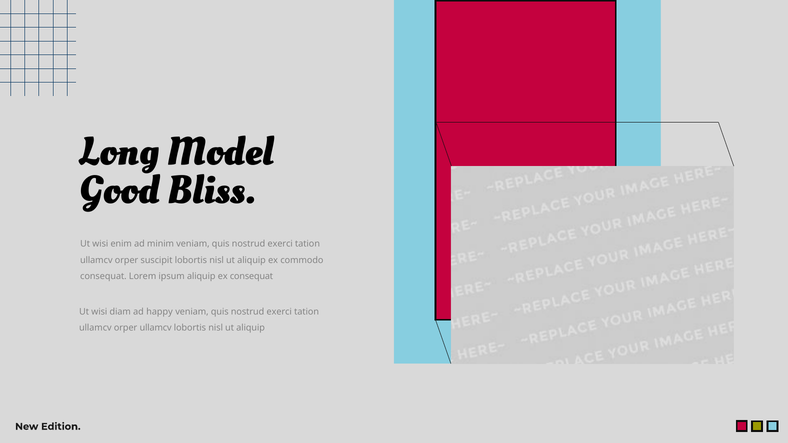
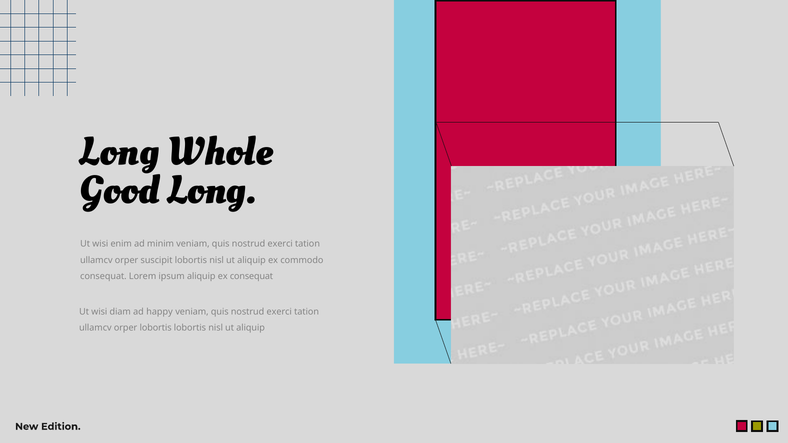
Model: Model -> Whole (220, 152)
Good Bliss: Bliss -> Long (212, 190)
orper ullamcv: ullamcv -> lobortis (156, 328)
